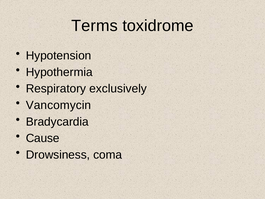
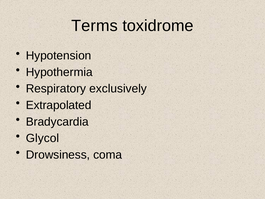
Vancomycin: Vancomycin -> Extrapolated (59, 105)
Cause: Cause -> Glycol (42, 138)
